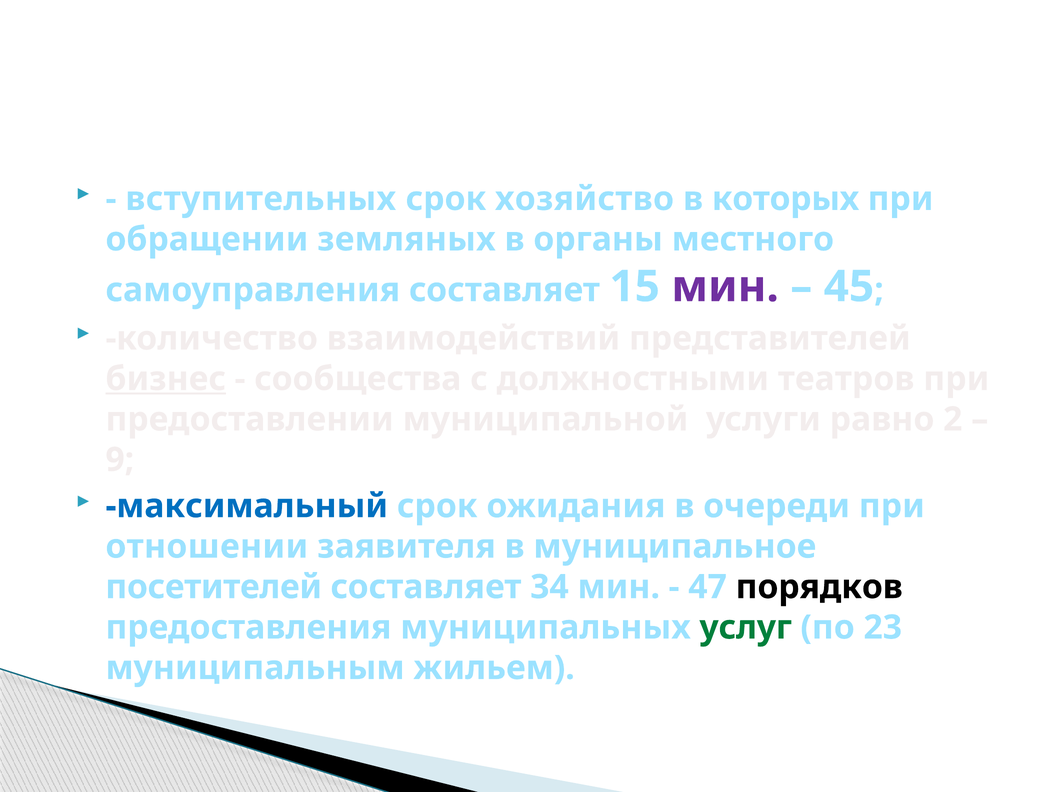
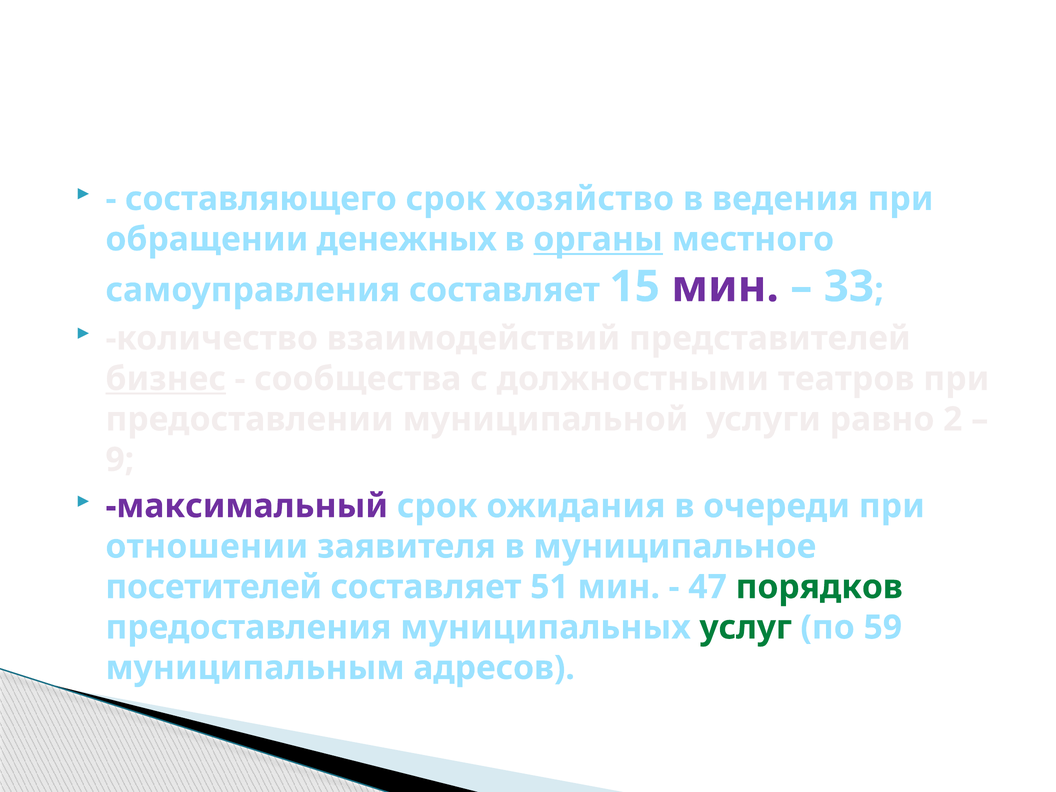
вступительных: вступительных -> составляющего (261, 199)
которых: которых -> ведения (785, 199)
земляных: земляных -> денежных (407, 239)
органы underline: none -> present (598, 239)
45: 45 -> 33 (849, 287)
максимальный colour: blue -> purple (247, 506)
34: 34 -> 51 (549, 587)
порядков colour: black -> green (819, 587)
23: 23 -> 59 (883, 627)
жильем: жильем -> адресов (494, 668)
